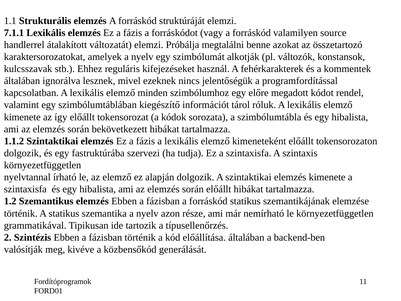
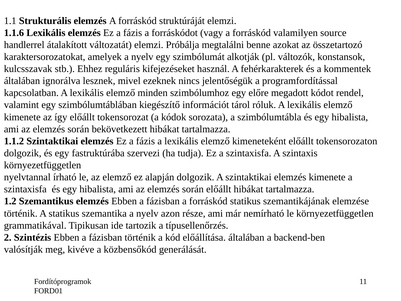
7.1.1: 7.1.1 -> 1.1.6 (14, 33)
